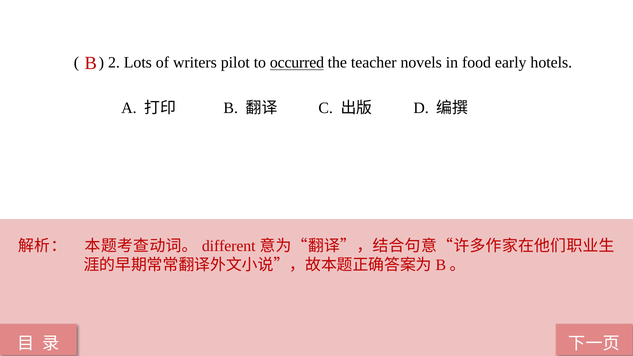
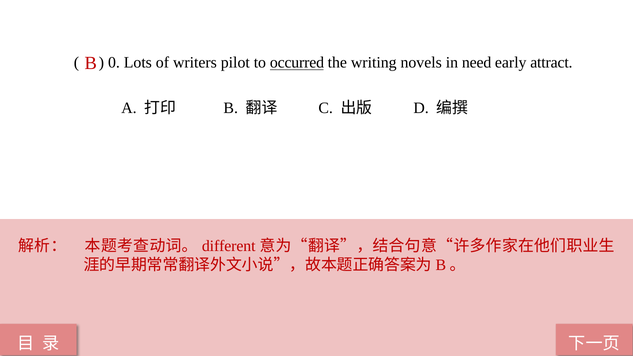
2: 2 -> 0 (114, 63)
teacher: teacher -> writing (374, 63)
food: food -> need (477, 63)
hotels: hotels -> attract (551, 63)
